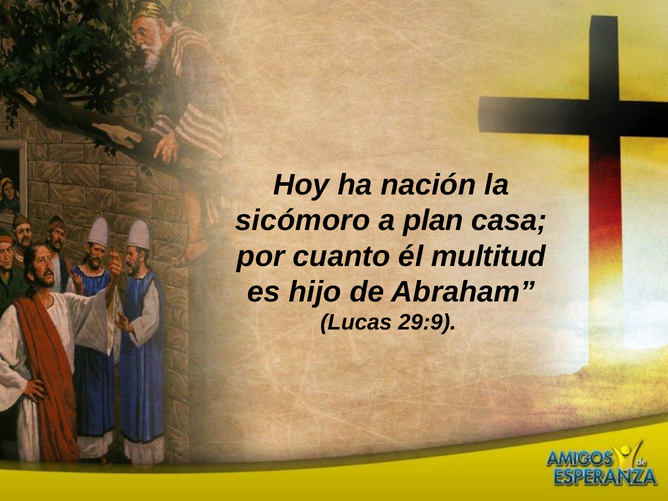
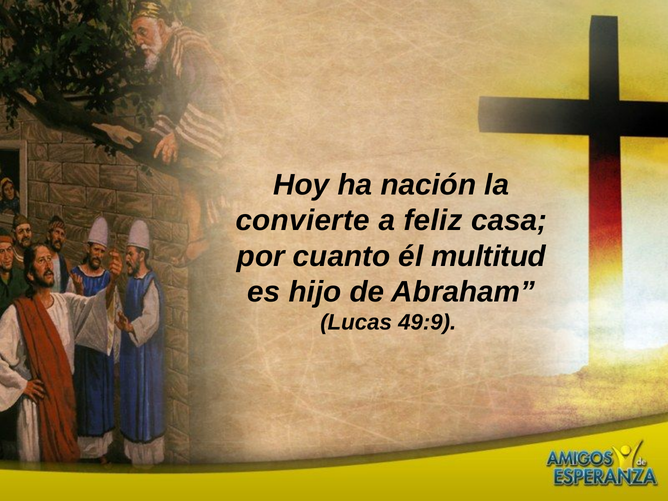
sicómoro: sicómoro -> convierte (303, 221)
plan: plan -> feliz (433, 221)
29:9: 29:9 -> 49:9 (427, 323)
